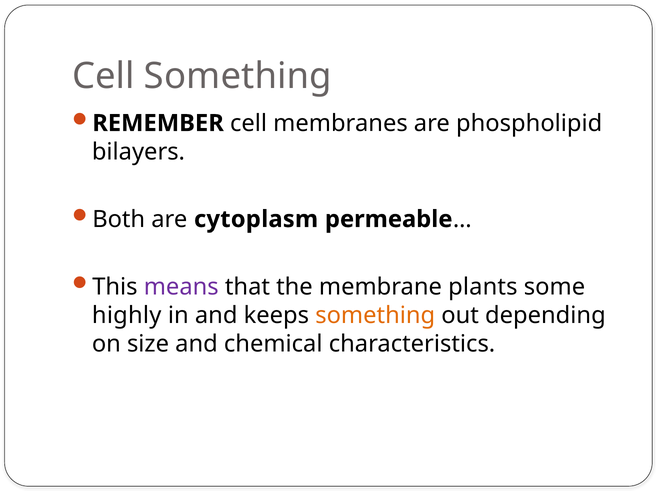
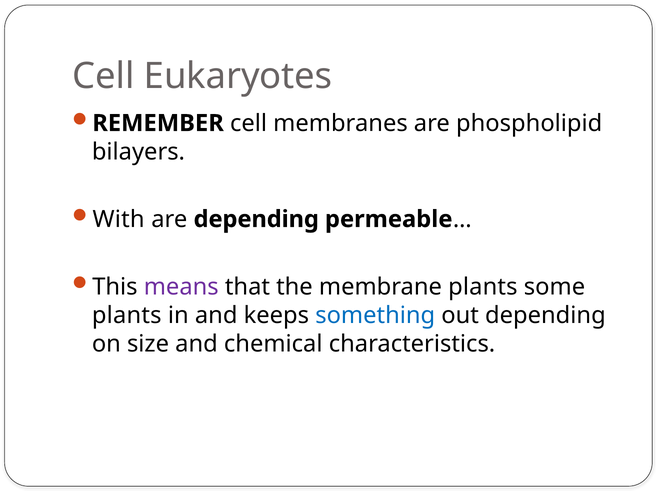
Cell Something: Something -> Eukaryotes (238, 76)
Both: Both -> With (119, 219)
are cytoplasm: cytoplasm -> depending (256, 219)
highly: highly -> plants (127, 315)
something colour: orange -> blue (375, 315)
